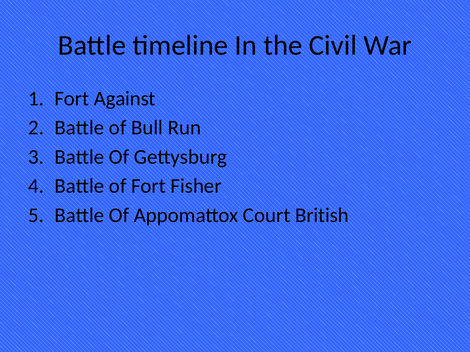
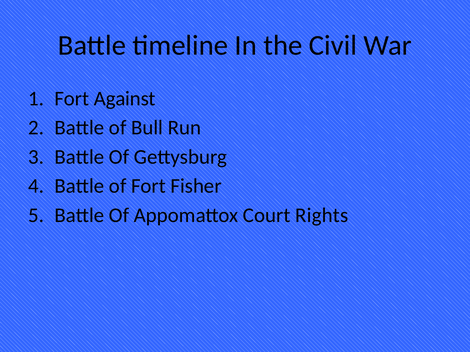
British: British -> Rights (322, 216)
